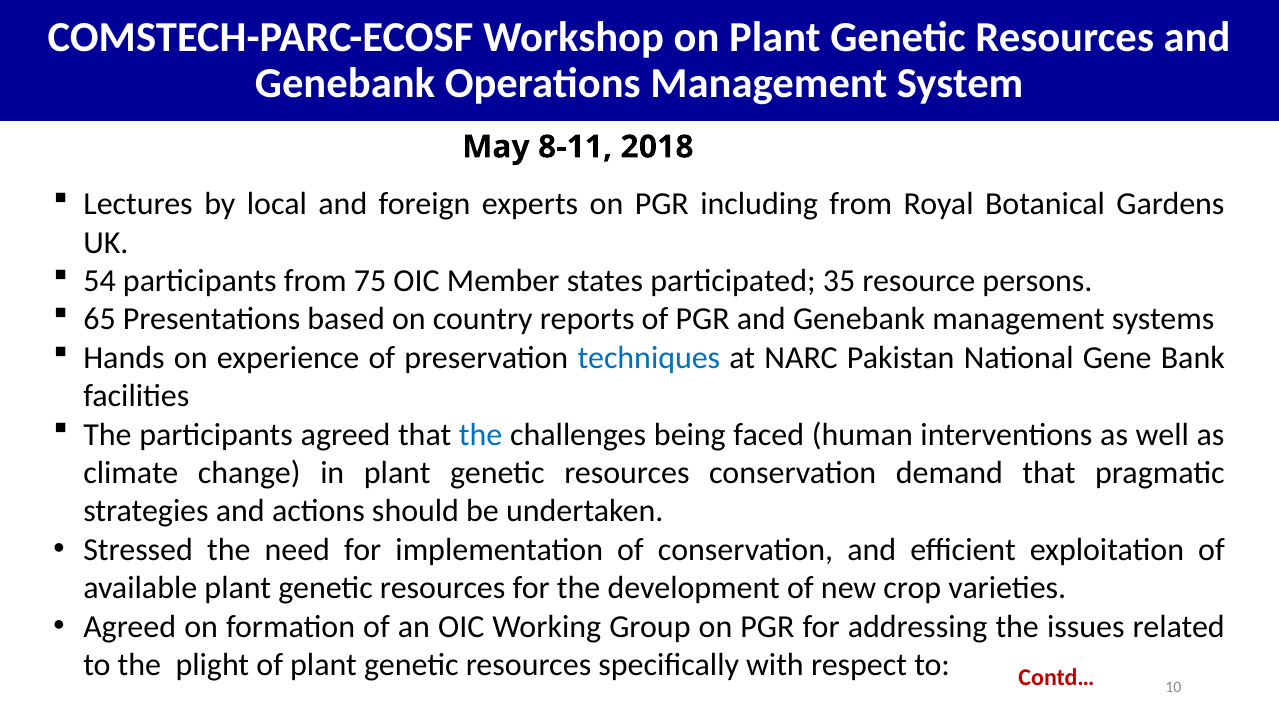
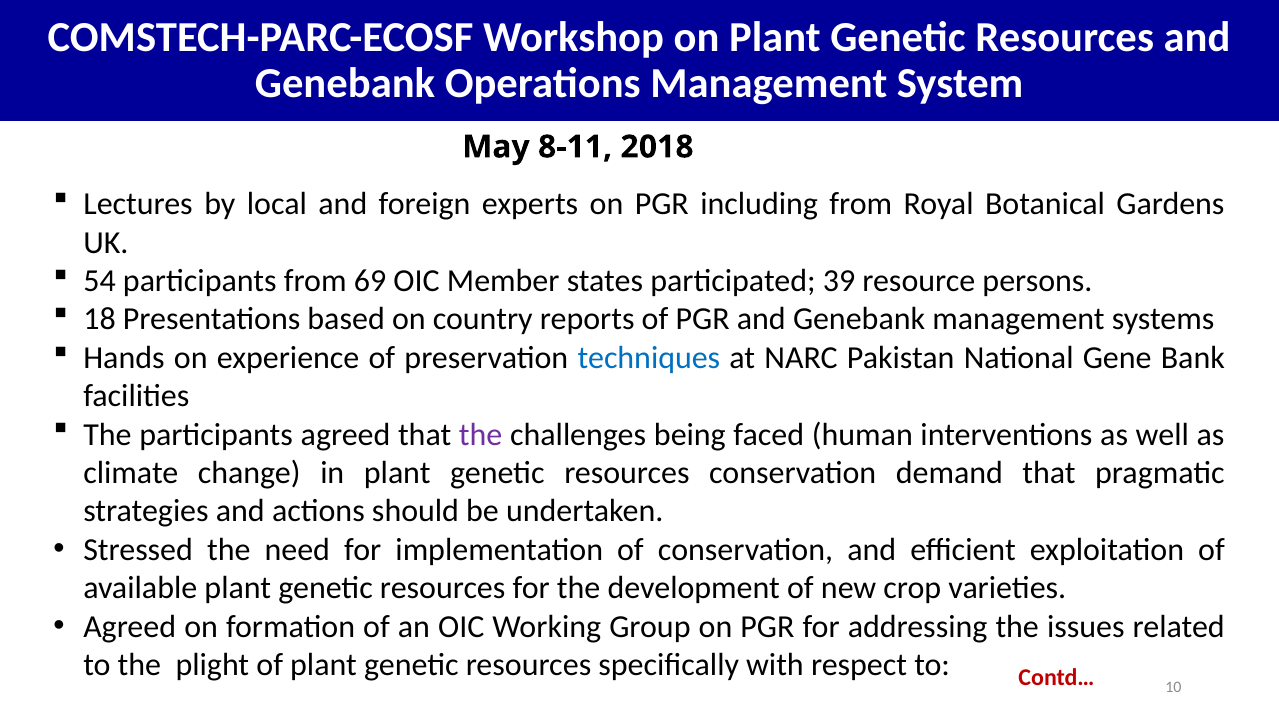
75: 75 -> 69 (370, 281)
35: 35 -> 39 (839, 281)
65: 65 -> 18 (100, 319)
the colour: blue -> purple (481, 434)
